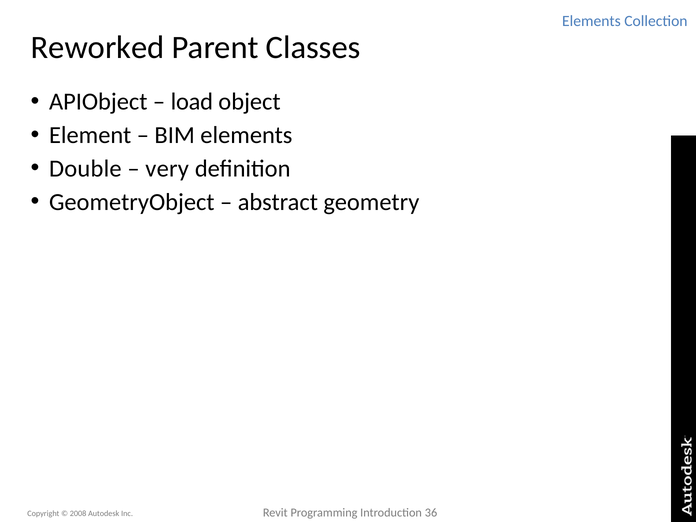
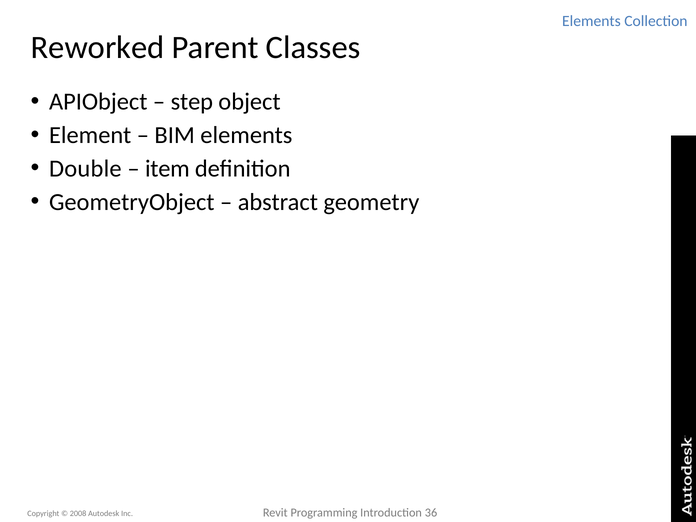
load: load -> step (192, 102)
very: very -> item (167, 169)
